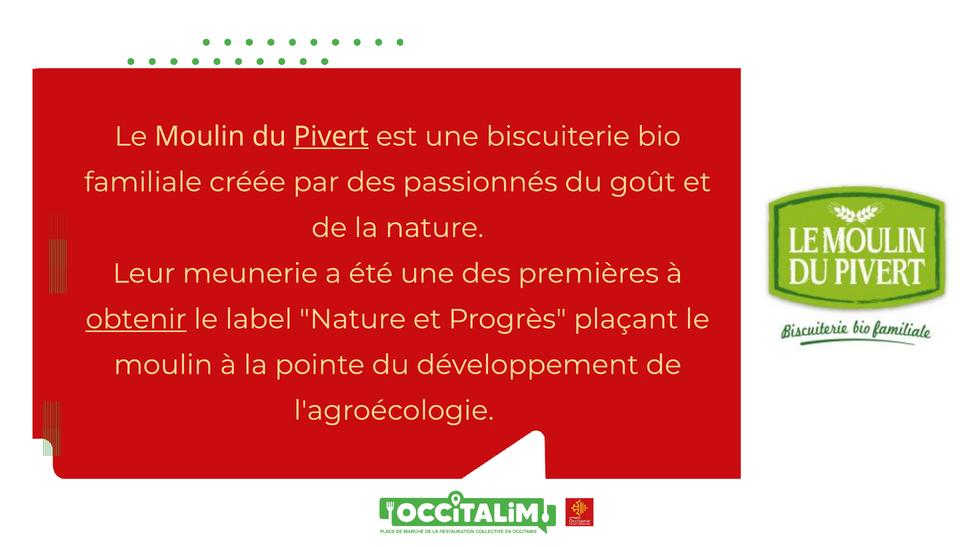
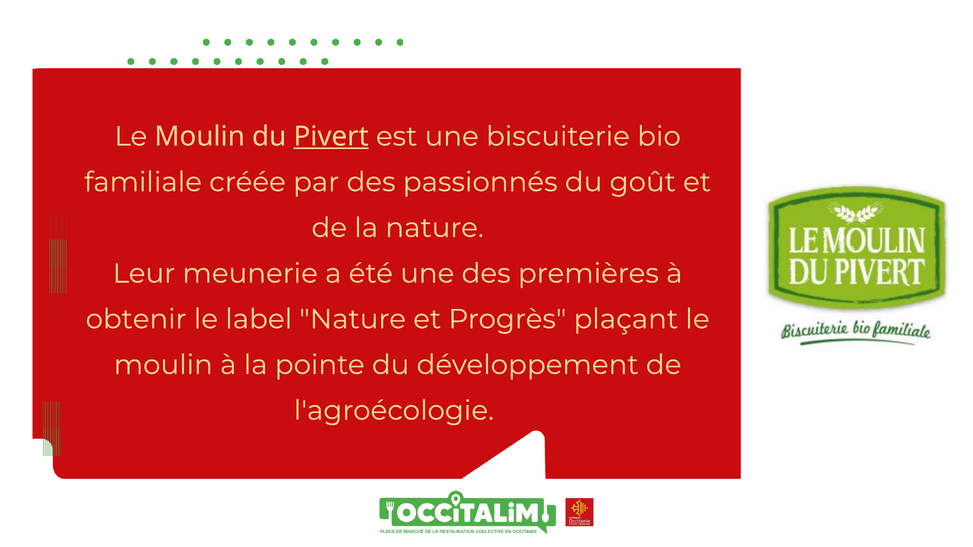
obtenir underline: present -> none (136, 319)
